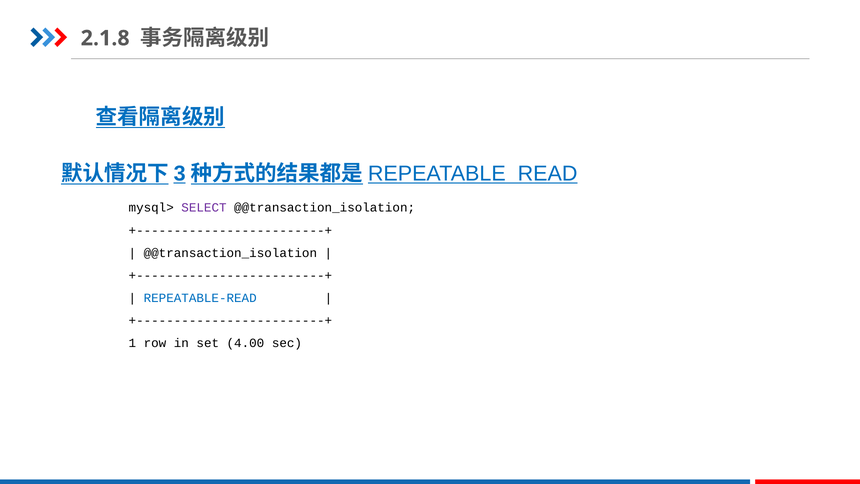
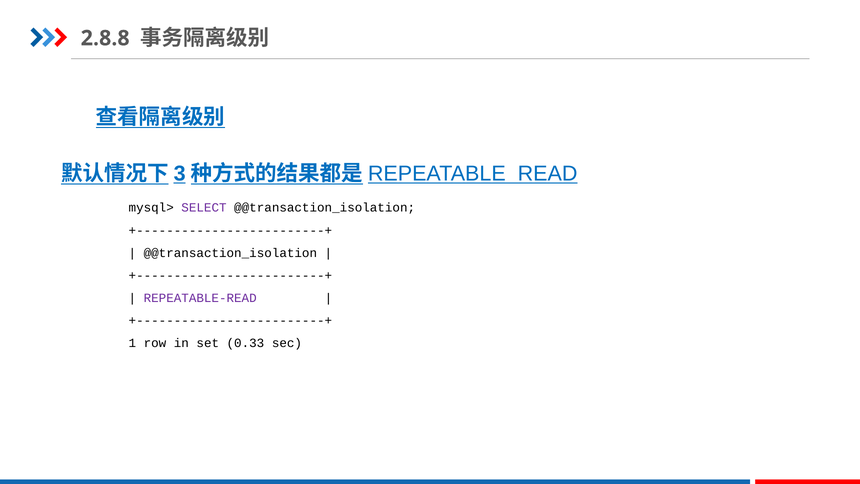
2.1.8: 2.1.8 -> 2.8.8 (105, 38)
REPEATABLE-READ colour: blue -> purple (200, 298)
4.00: 4.00 -> 0.33 (245, 343)
